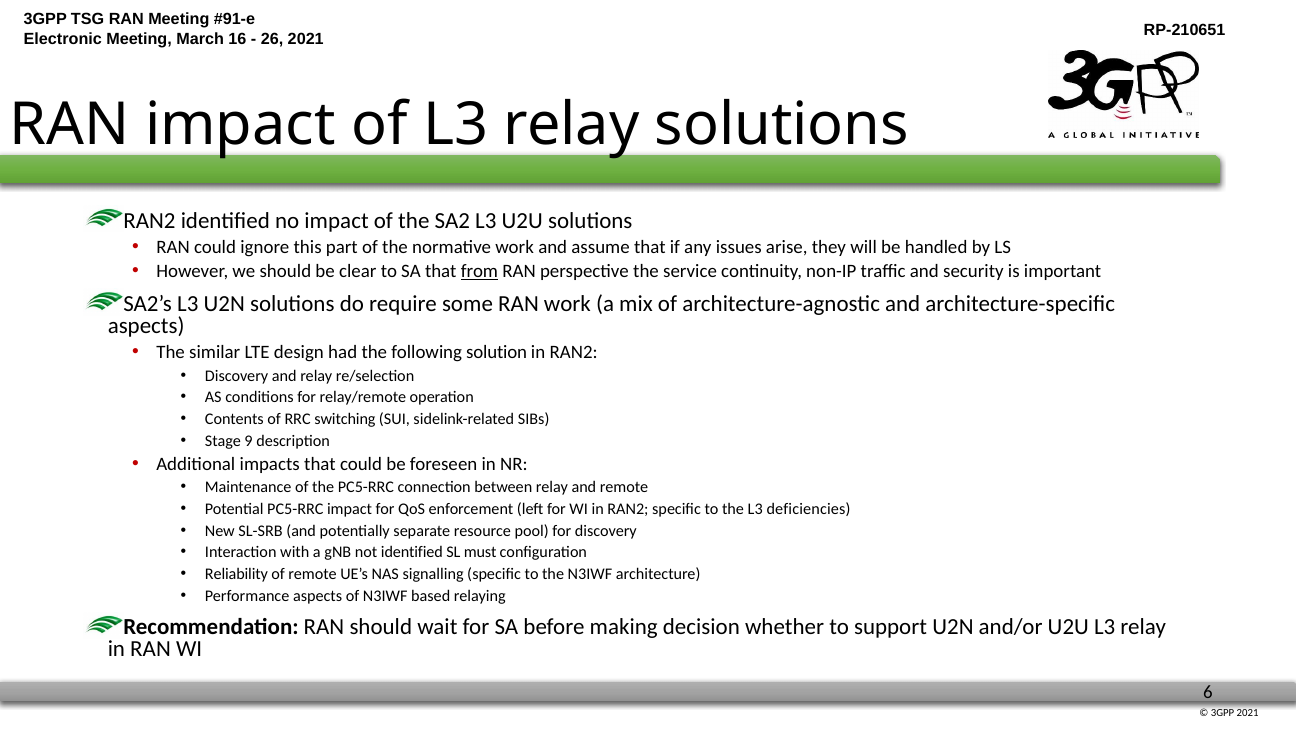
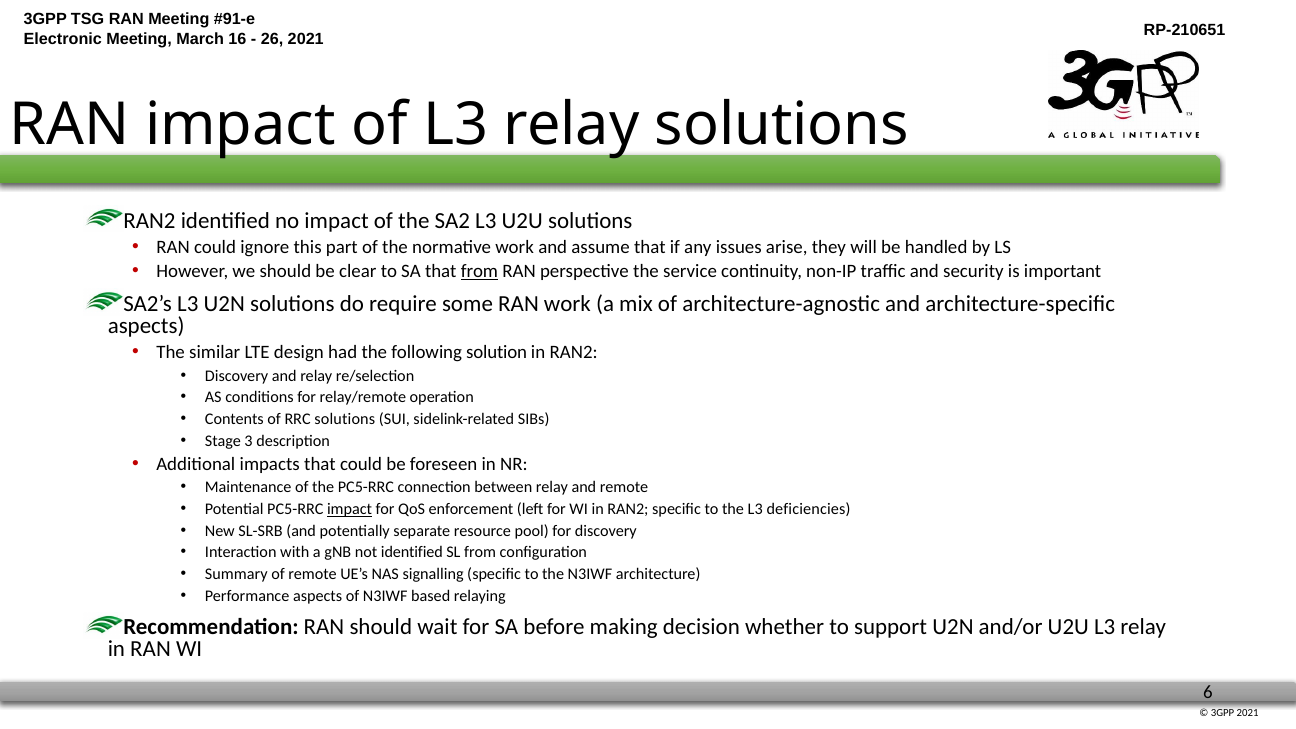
RRC switching: switching -> solutions (345, 419)
9: 9 -> 3 (249, 441)
impact underline: none -> present (350, 509)
SL must: must -> from (480, 553)
Reliability: Reliability -> Summary (236, 574)
